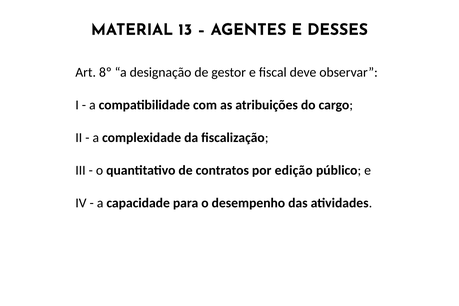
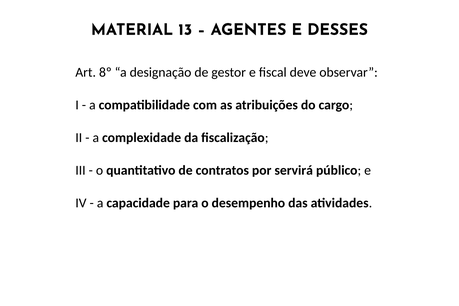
edição: edição -> servirá (294, 170)
